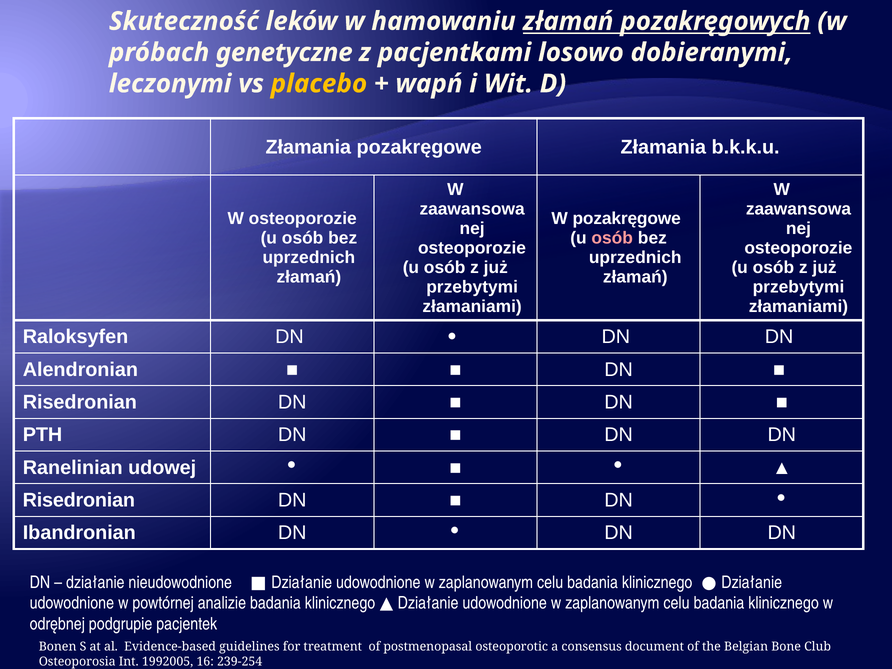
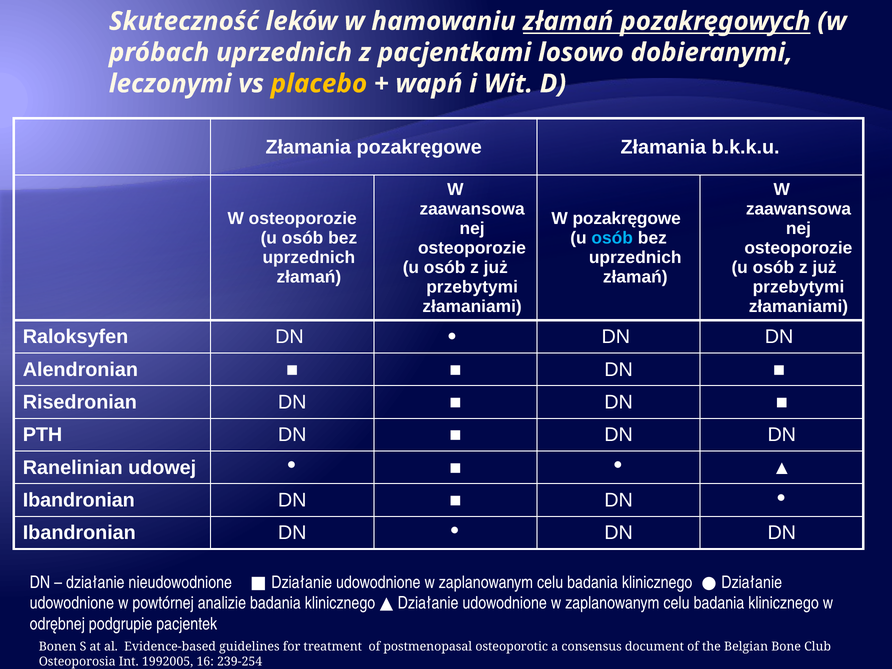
próbach genetyczne: genetyczne -> uprzednich (284, 53)
osób colour: pink -> light blue (612, 238)
Risedronian: Risedronian -> Ibandronian (79, 500)
